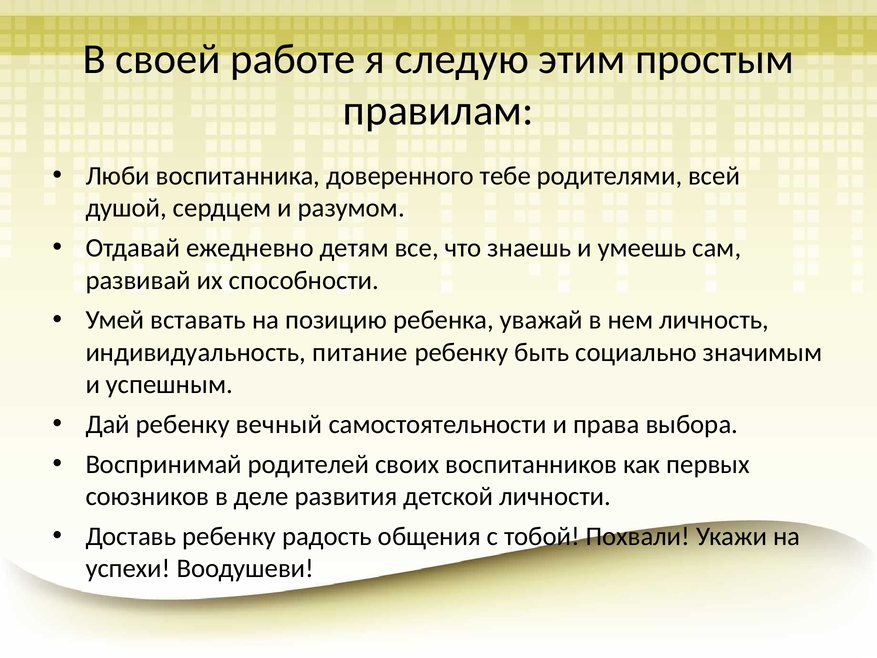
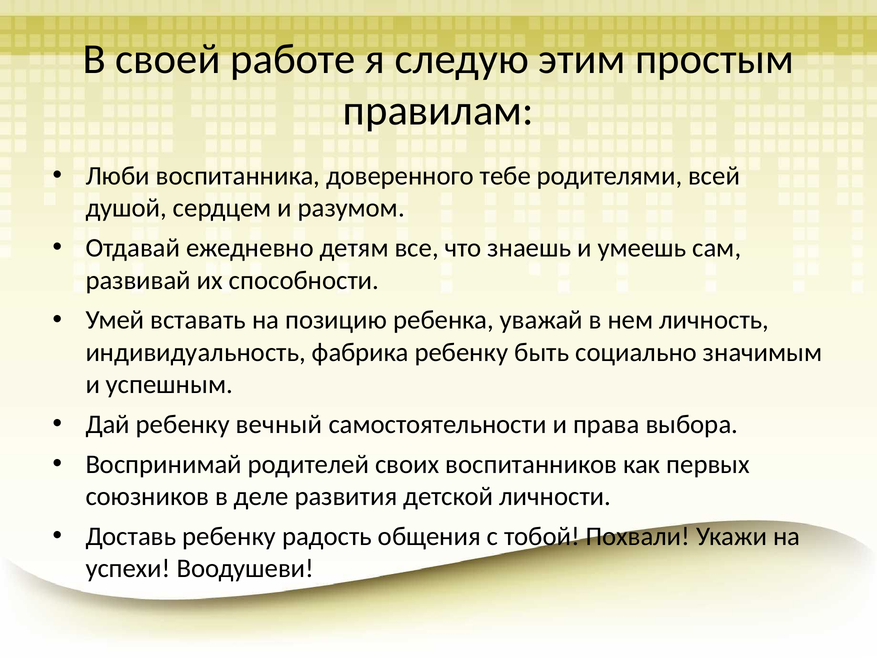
питание: питание -> фабрика (360, 352)
